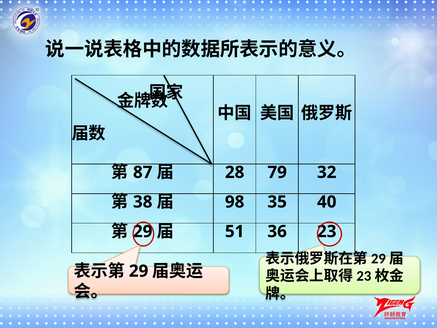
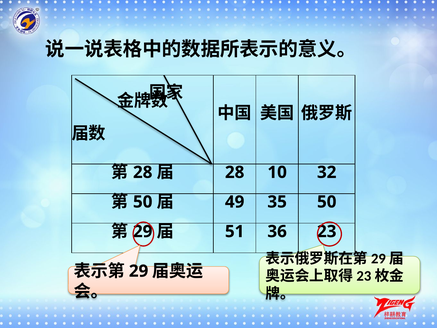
87: 87 -> 28 (143, 172)
79: 79 -> 10 (277, 172)
38: 38 -> 50 (143, 202)
98: 98 -> 49 (235, 202)
35 40: 40 -> 50 (327, 202)
